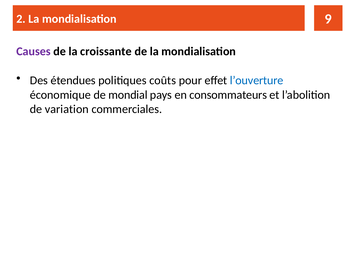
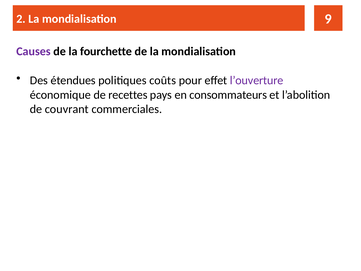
croissante: croissante -> fourchette (106, 51)
l’ouverture colour: blue -> purple (257, 80)
mondial: mondial -> recettes (128, 95)
variation: variation -> couvrant (67, 109)
